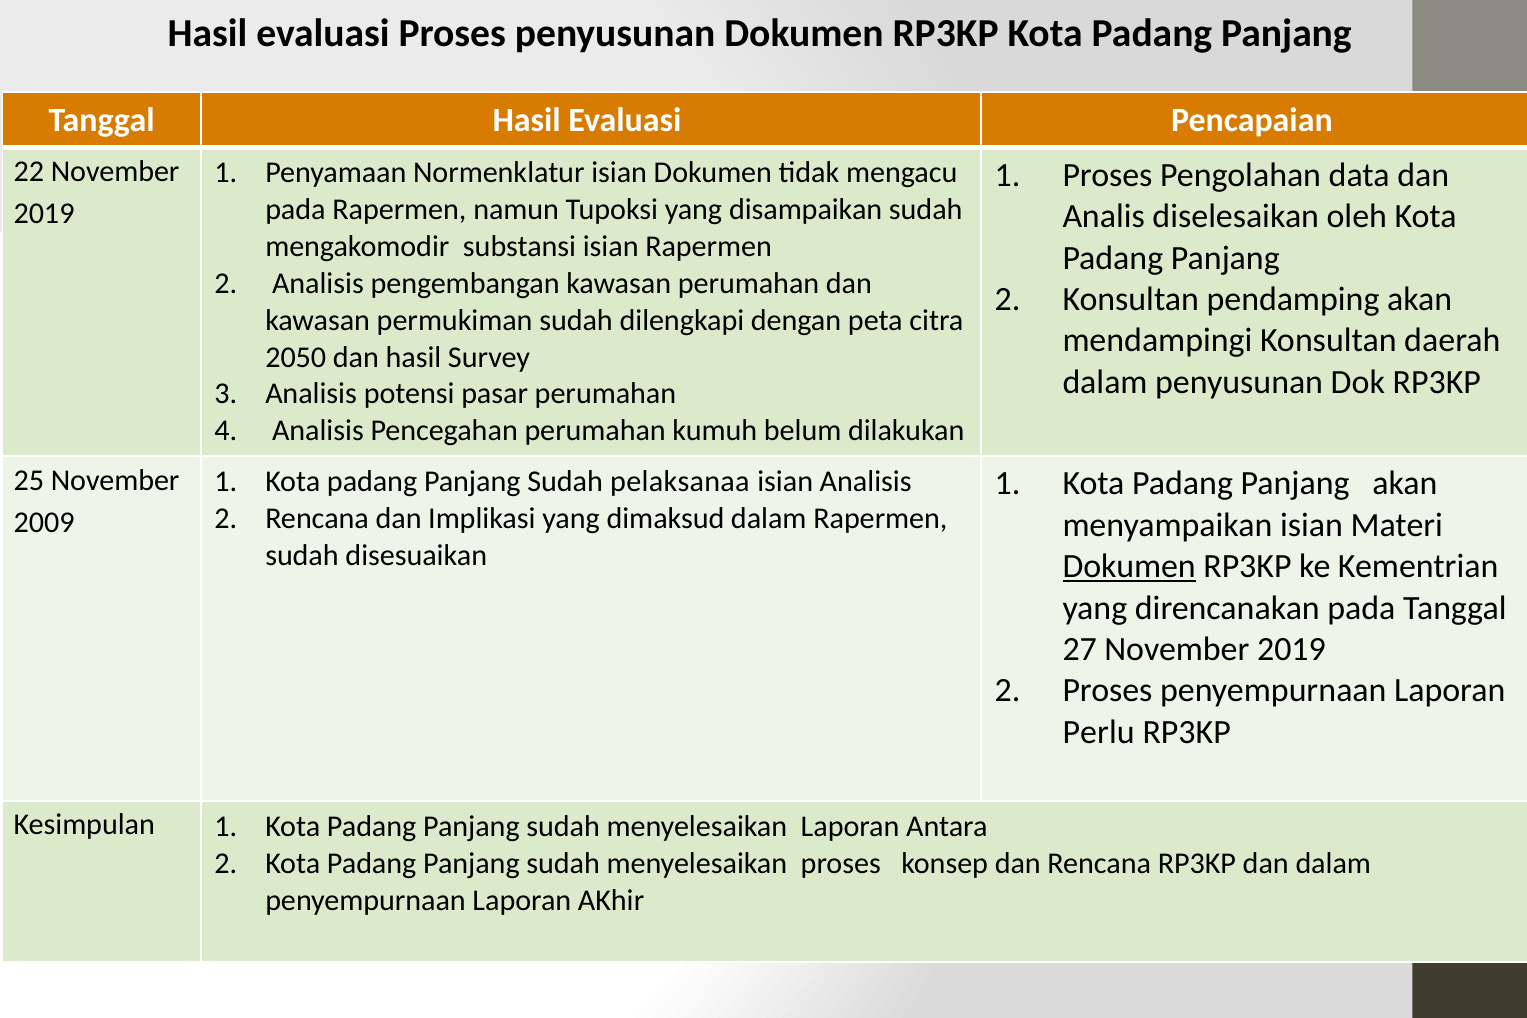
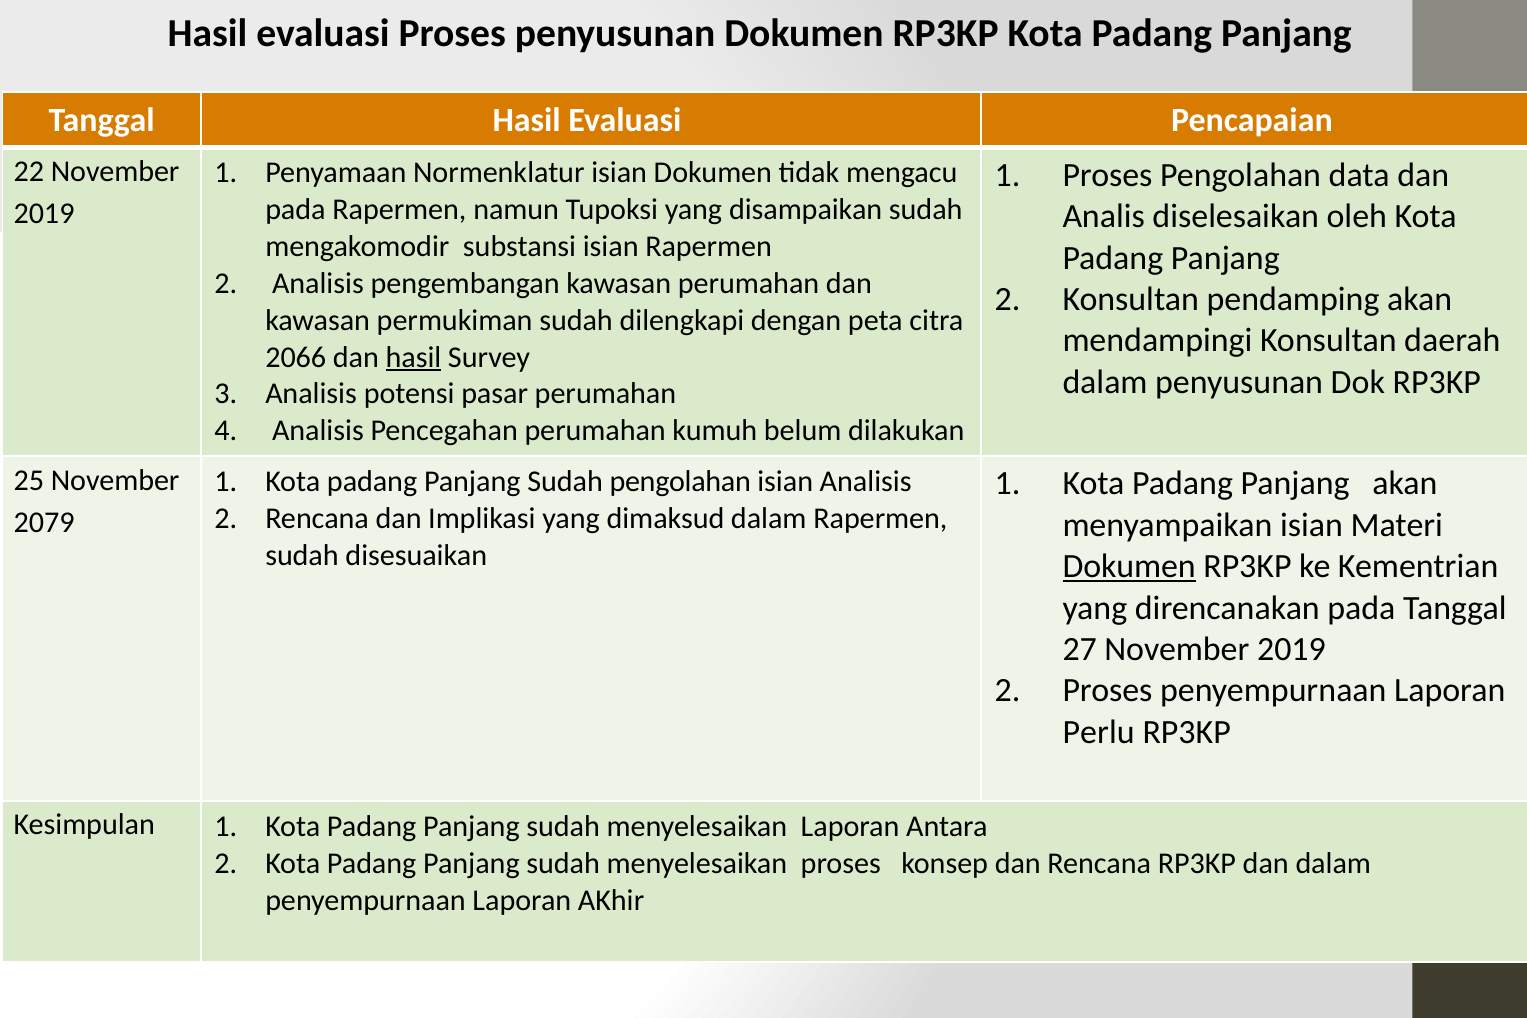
2050: 2050 -> 2066 (296, 357)
hasil underline: none -> present (414, 357)
Sudah pelaksanaa: pelaksanaa -> pengolahan (680, 481)
2009: 2009 -> 2079 (44, 522)
